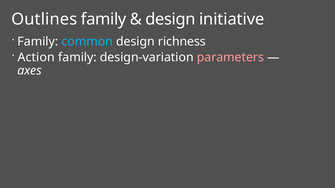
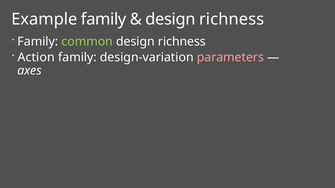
Outlines: Outlines -> Example (44, 19)
initiative: initiative -> richness (232, 19)
common colour: light blue -> light green (87, 42)
